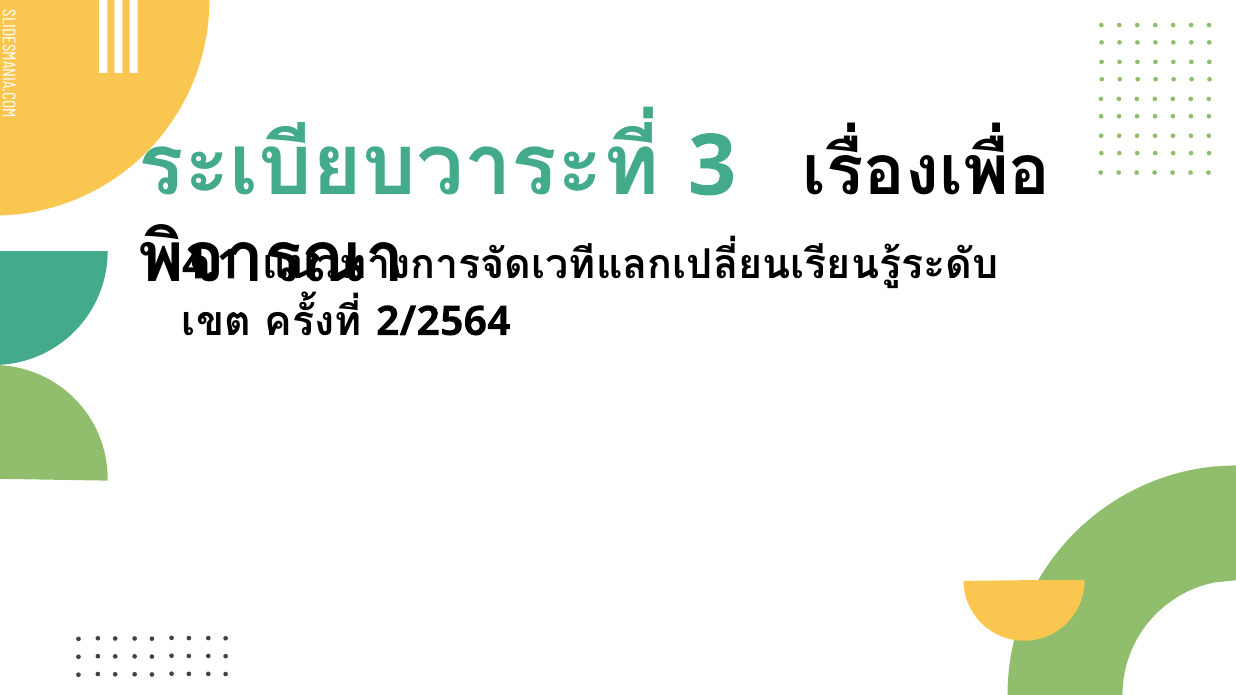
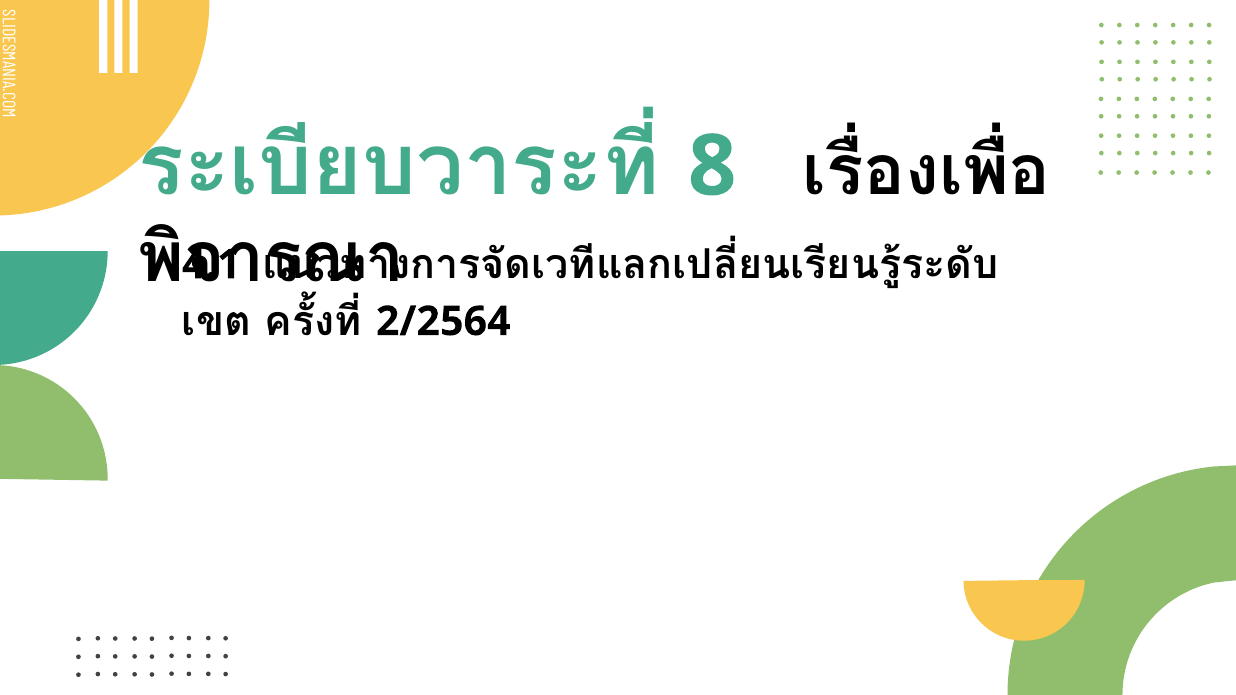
3: 3 -> 8 (712, 167)
